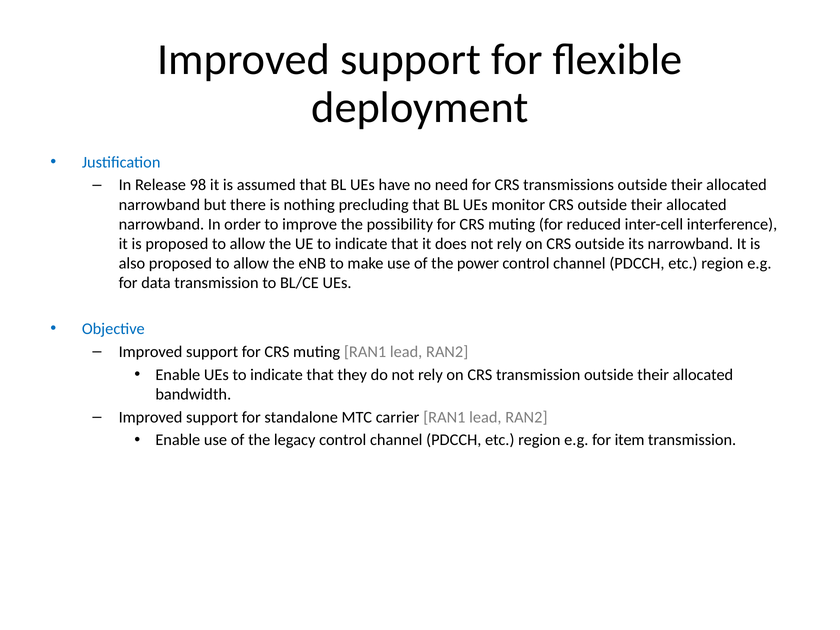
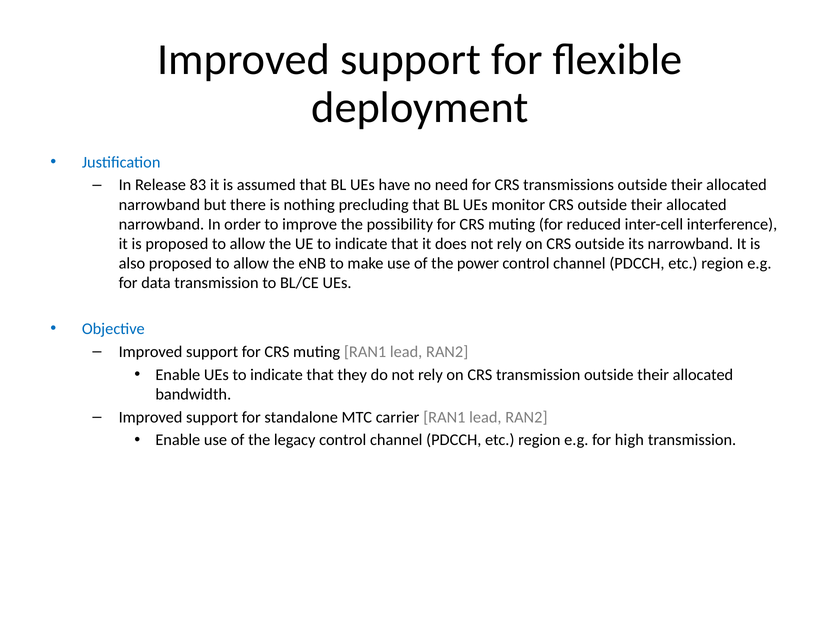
98: 98 -> 83 (198, 185)
item: item -> high (629, 440)
